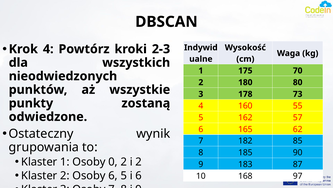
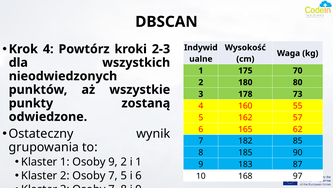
Osoby 0: 0 -> 9 (113, 161)
i 2: 2 -> 1 (139, 161)
2 Osoby 6: 6 -> 7 (113, 175)
